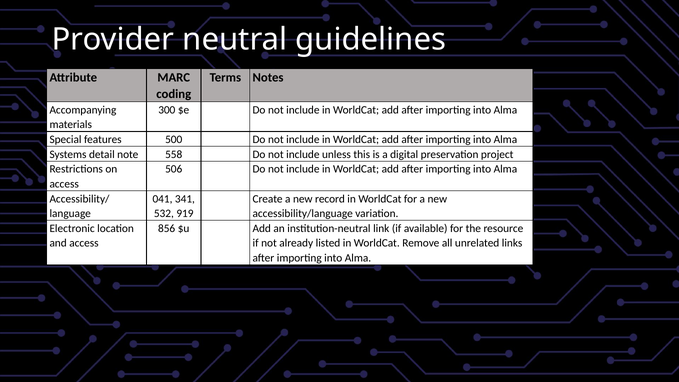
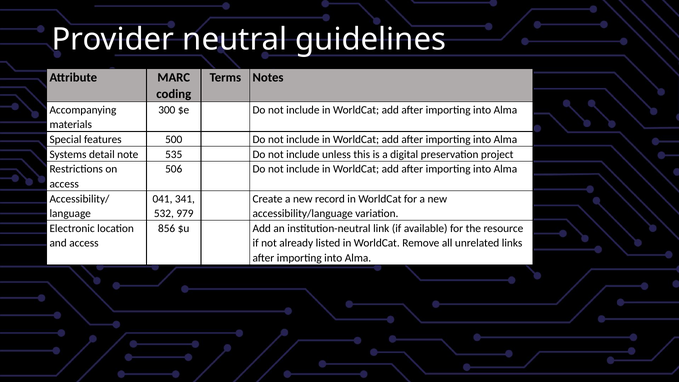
558: 558 -> 535 (174, 154)
919: 919 -> 979 (185, 214)
